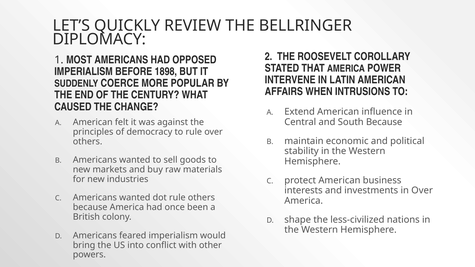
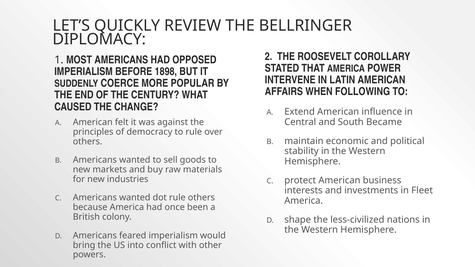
INTRUSIONS: INTRUSIONS -> FOLLOWING (363, 92)
South Because: Because -> Became (384, 122)
in Over: Over -> Fleet (422, 191)
